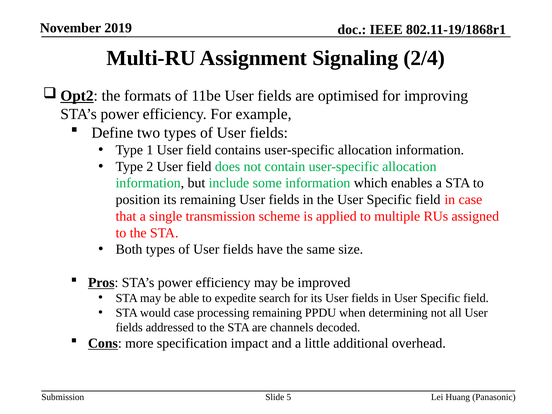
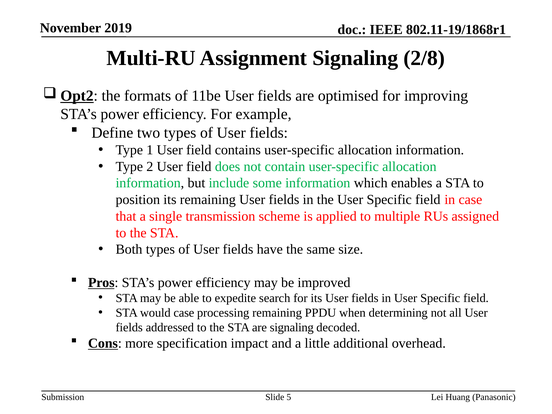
2/4: 2/4 -> 2/8 (424, 58)
are channels: channels -> signaling (292, 327)
